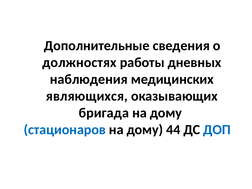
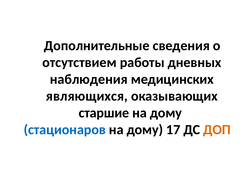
должностях: должностях -> отсутствием (79, 63)
бригада: бригада -> старшие (104, 113)
44: 44 -> 17 (173, 130)
ДОП colour: blue -> orange (217, 130)
